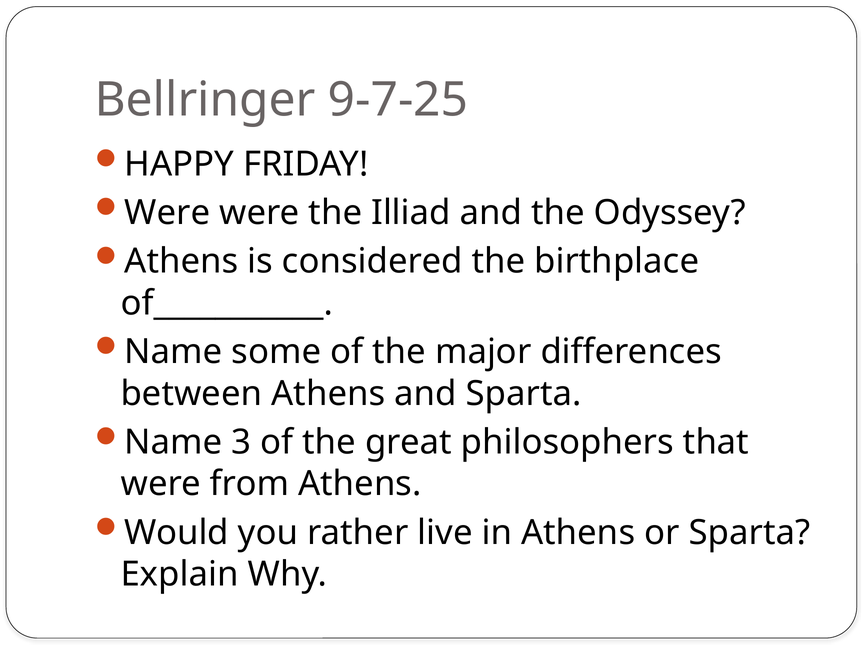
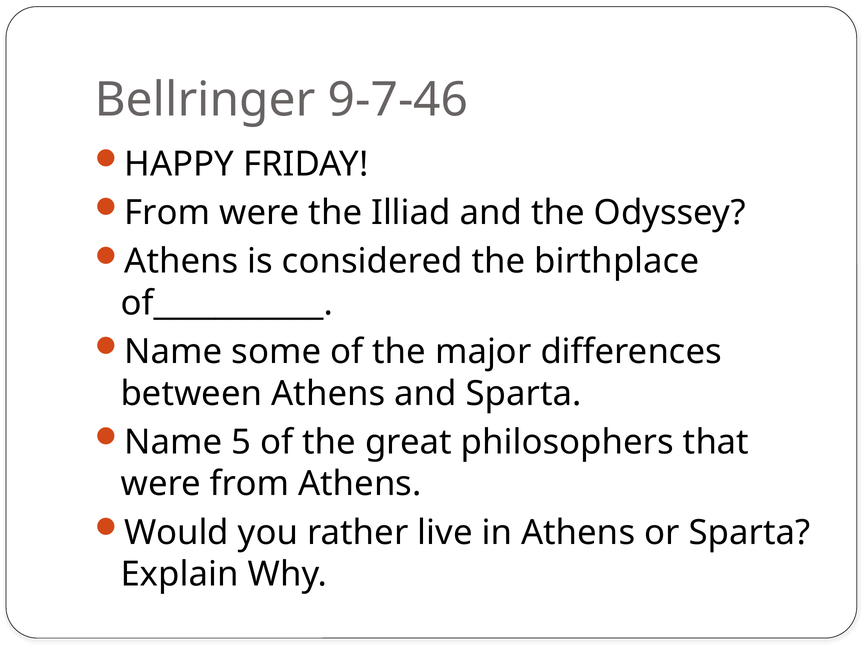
9-7-25: 9-7-25 -> 9-7-46 (398, 100)
Were: Were -> From (167, 213)
3: 3 -> 5 (241, 442)
